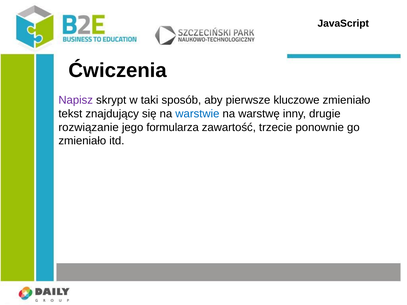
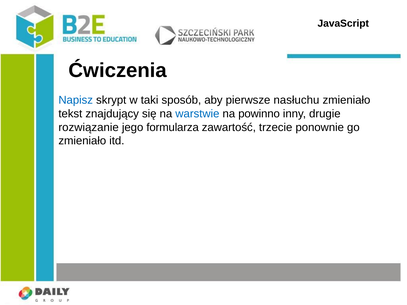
Napisz colour: purple -> blue (76, 100)
kluczowe: kluczowe -> nasłuchu (296, 100)
warstwę: warstwę -> powinno (259, 114)
